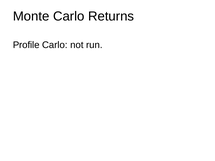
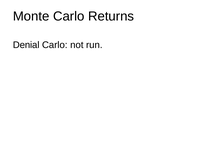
Profile: Profile -> Denial (26, 45)
